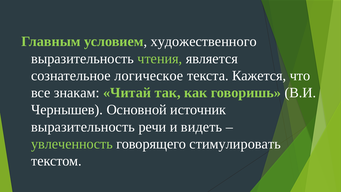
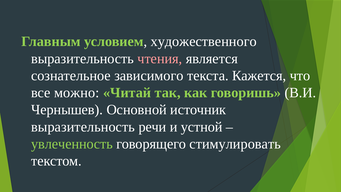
чтения colour: light green -> pink (160, 59)
логическое: логическое -> зависимого (149, 76)
знакам: знакам -> можно (77, 93)
видеть: видеть -> устной (202, 127)
